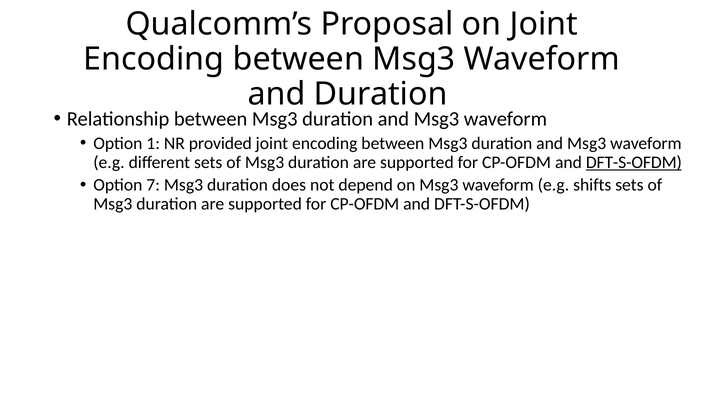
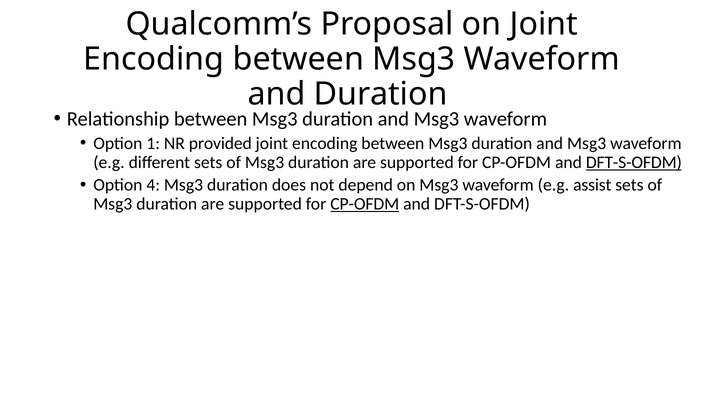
7: 7 -> 4 (153, 185)
shifts: shifts -> assist (592, 185)
CP-OFDM underline: none -> present (365, 204)
